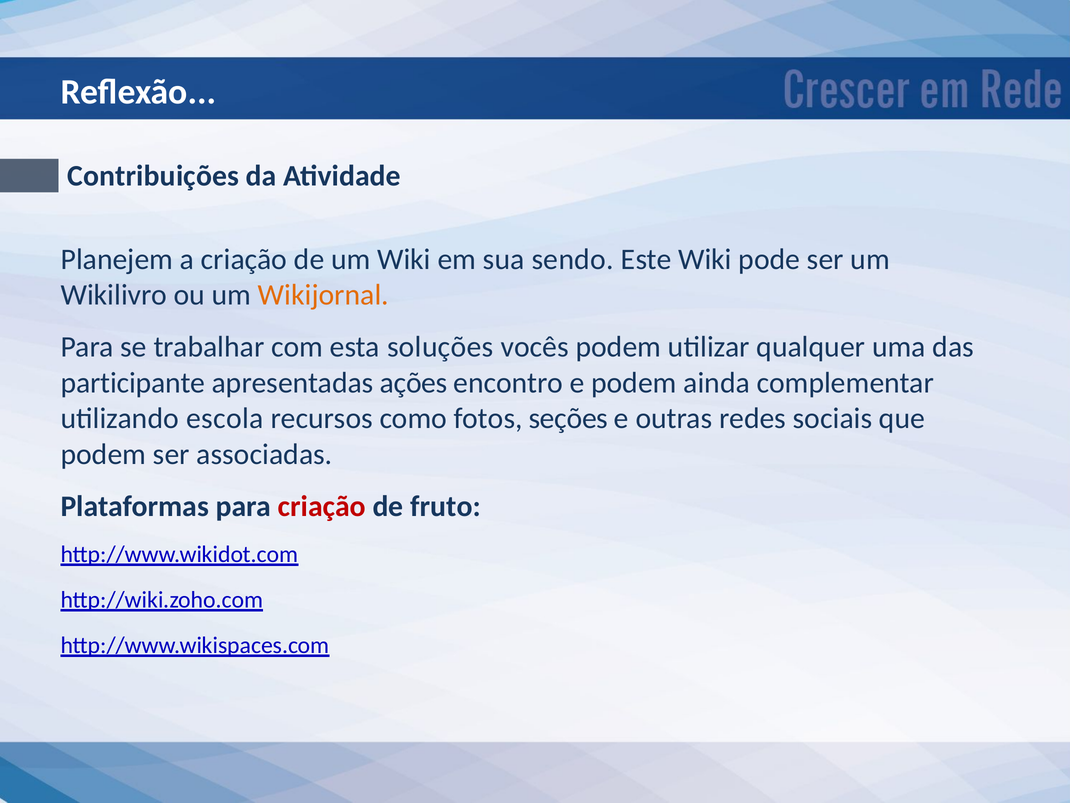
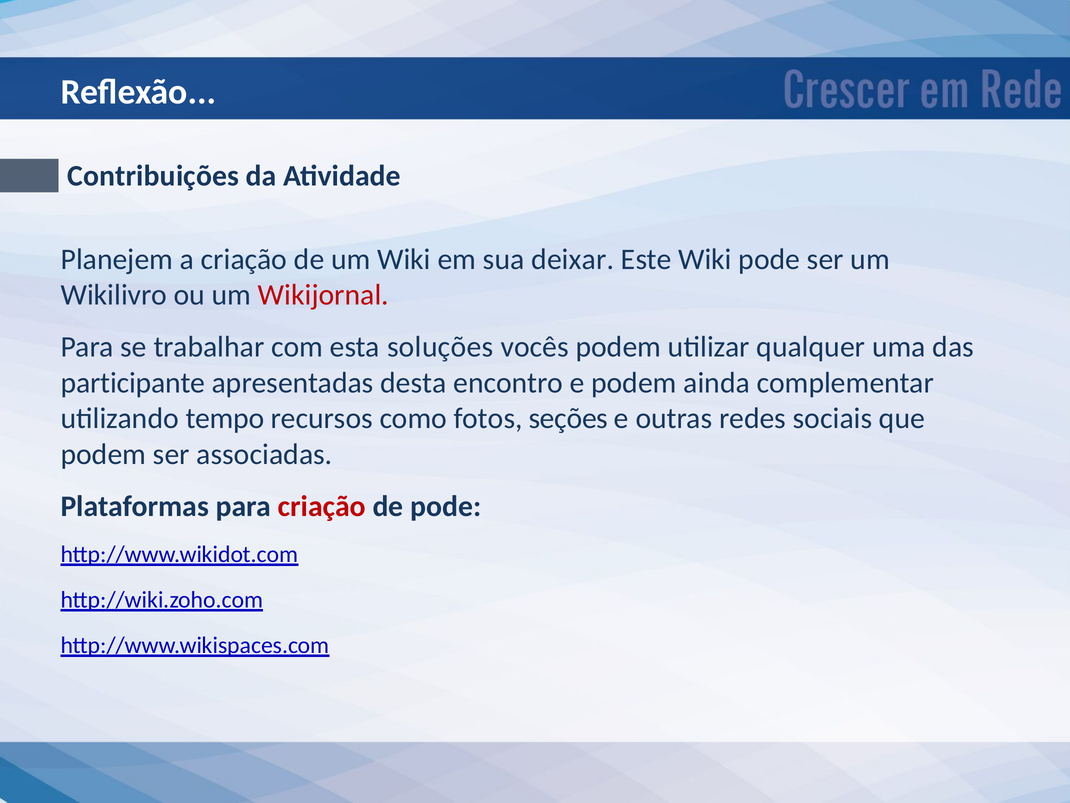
sendo: sendo -> deixar (573, 259)
Wikijornal colour: orange -> red (323, 295)
ações: ações -> desta (413, 383)
escola: escola -> tempo (225, 418)
de fruto: fruto -> pode (446, 506)
